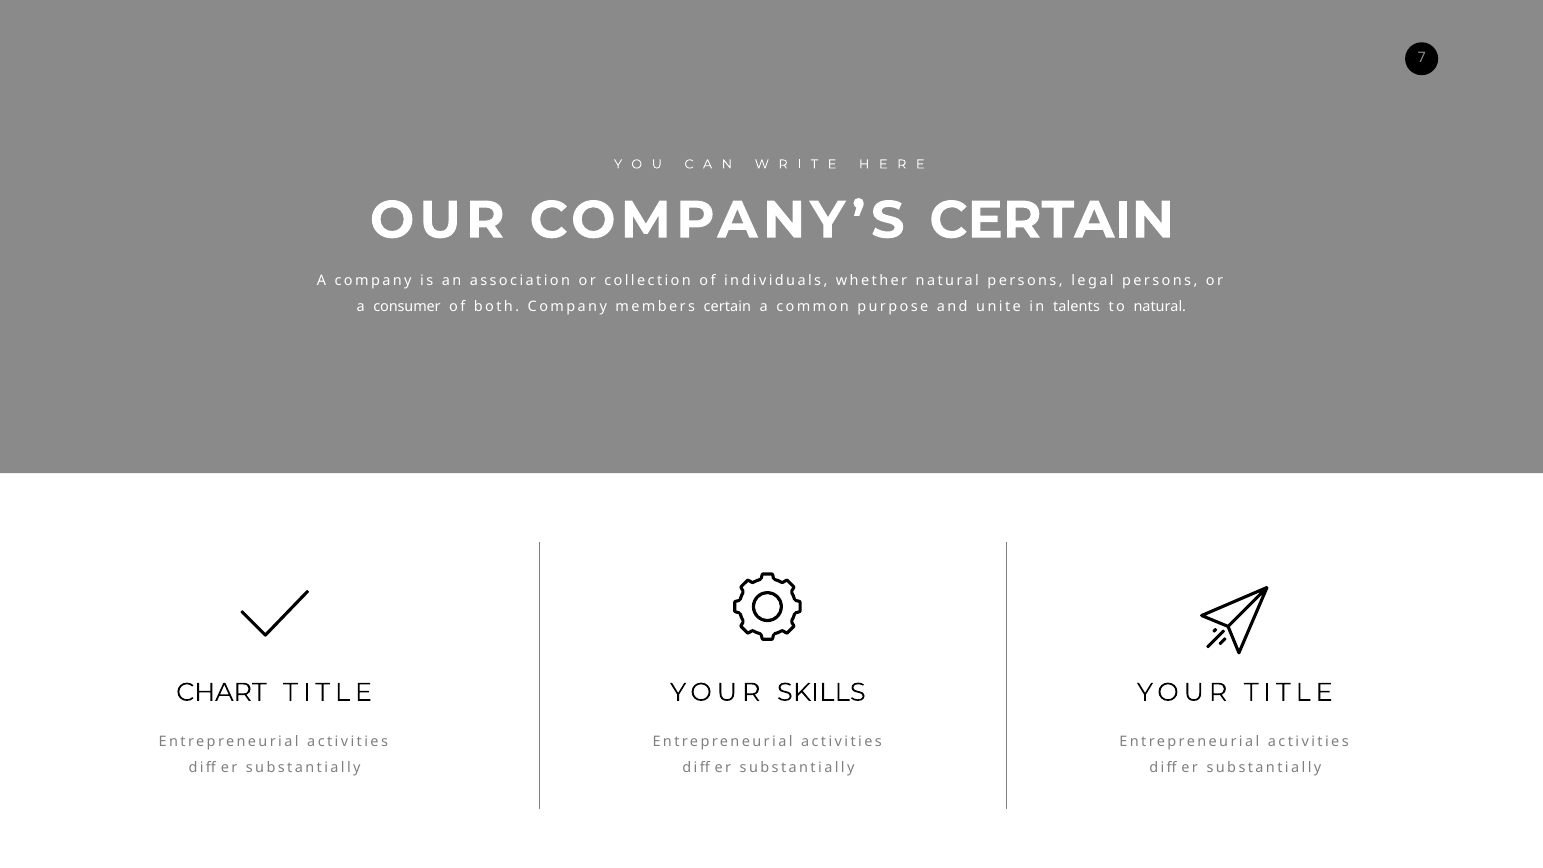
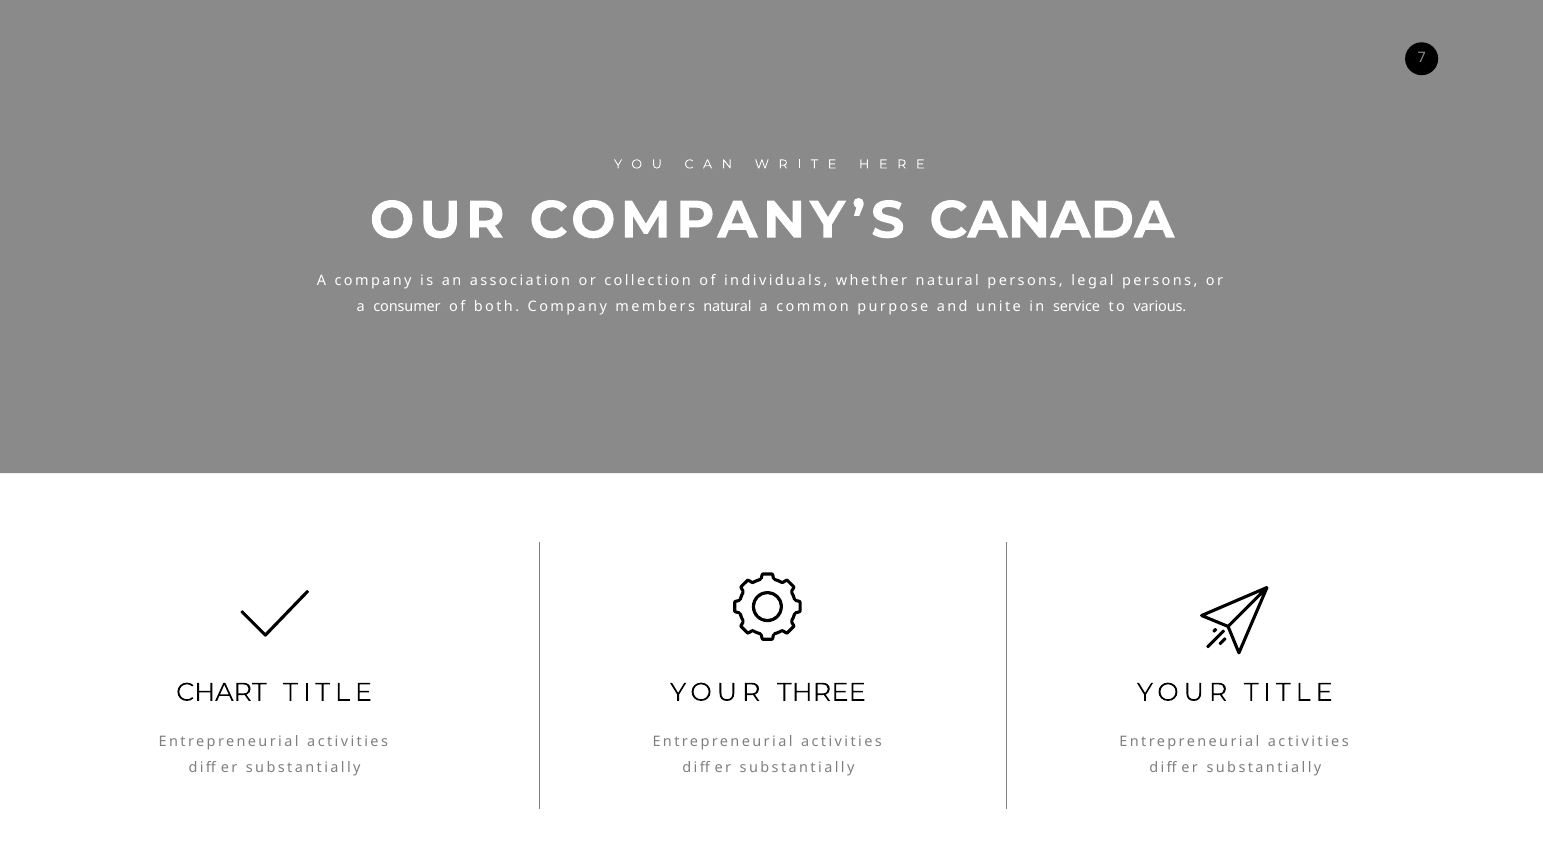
COMPANY’S CERTAIN: CERTAIN -> CANADA (1052, 220)
members certain: certain -> natural (727, 307)
talents: talents -> service (1077, 307)
to natural: natural -> various (1160, 307)
SKILLS: SKILLS -> THREE (821, 692)
